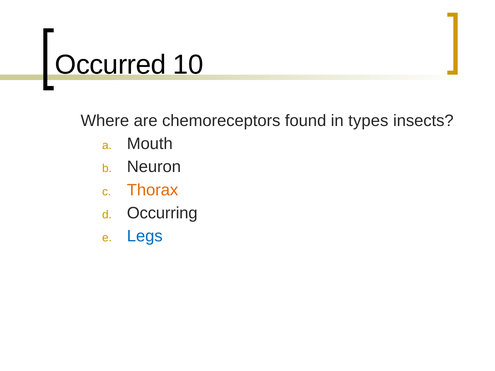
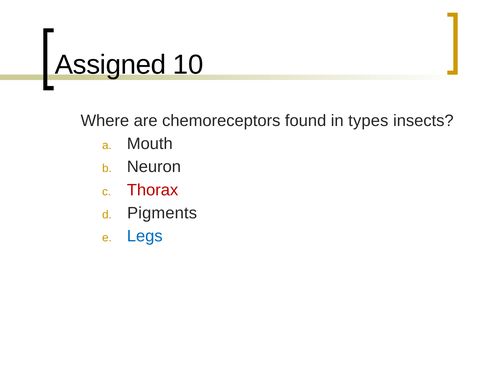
Occurred: Occurred -> Assigned (111, 65)
Thorax colour: orange -> red (153, 190)
Occurring: Occurring -> Pigments (162, 213)
